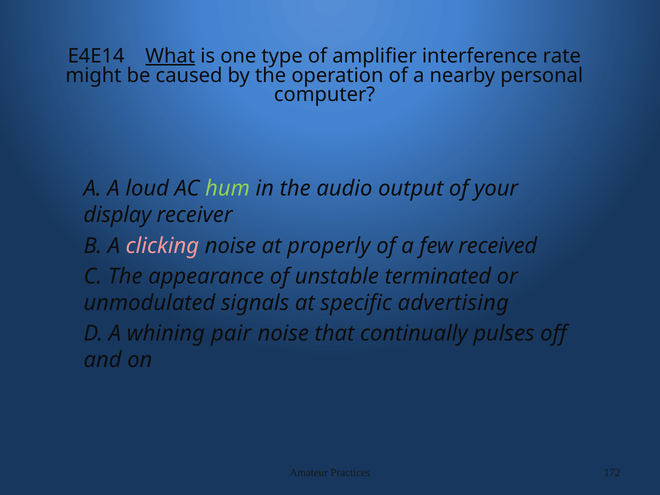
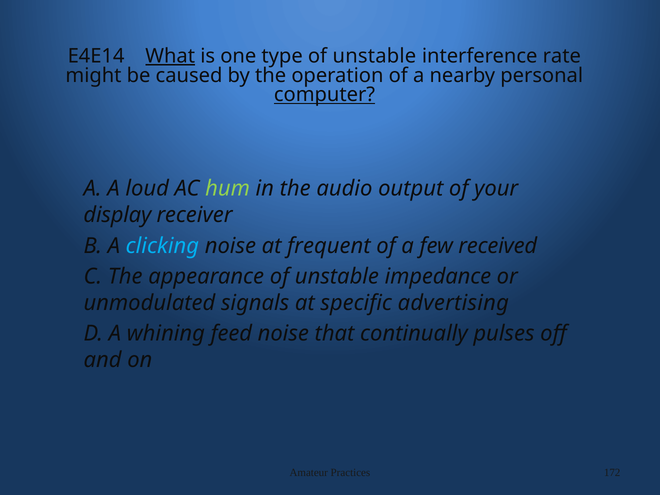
type of amplifier: amplifier -> unstable (374, 56)
computer underline: none -> present (325, 95)
clicking colour: pink -> light blue (162, 246)
properly: properly -> frequent (329, 246)
terminated: terminated -> impedance (438, 277)
pair: pair -> feed (231, 334)
